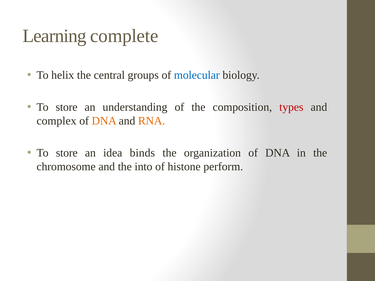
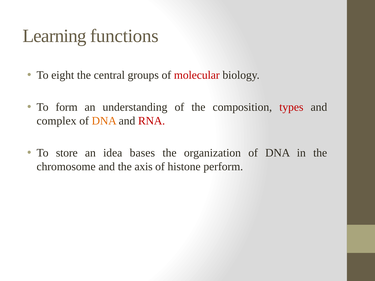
complete: complete -> functions (124, 36)
helix: helix -> eight (63, 75)
molecular colour: blue -> red (197, 75)
store: store -> form (67, 107)
RNA colour: orange -> red (152, 121)
binds: binds -> bases (142, 153)
into: into -> axis (144, 167)
